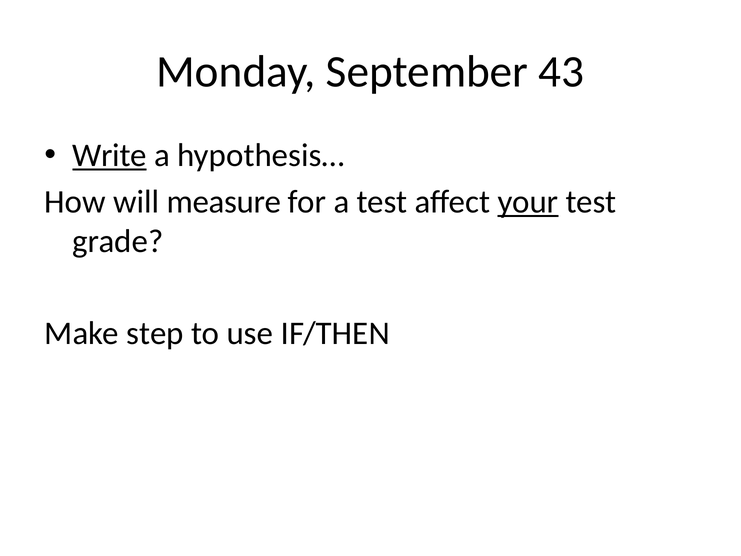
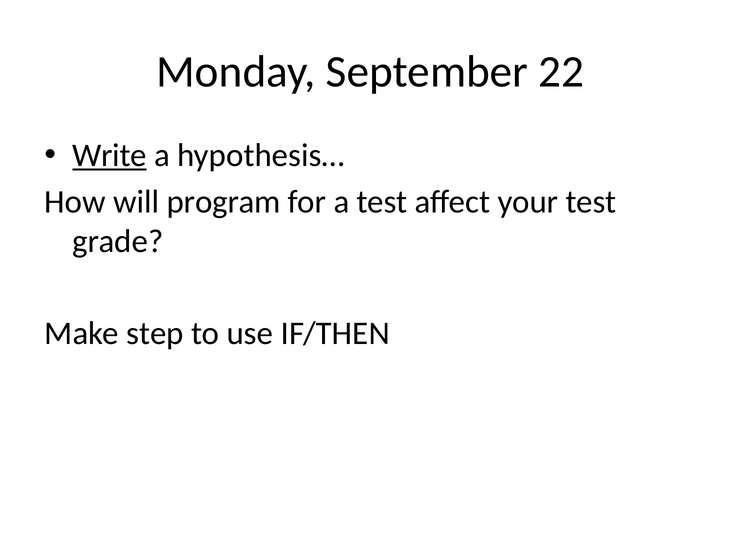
43: 43 -> 22 (561, 72)
measure: measure -> program (224, 202)
your underline: present -> none (528, 202)
